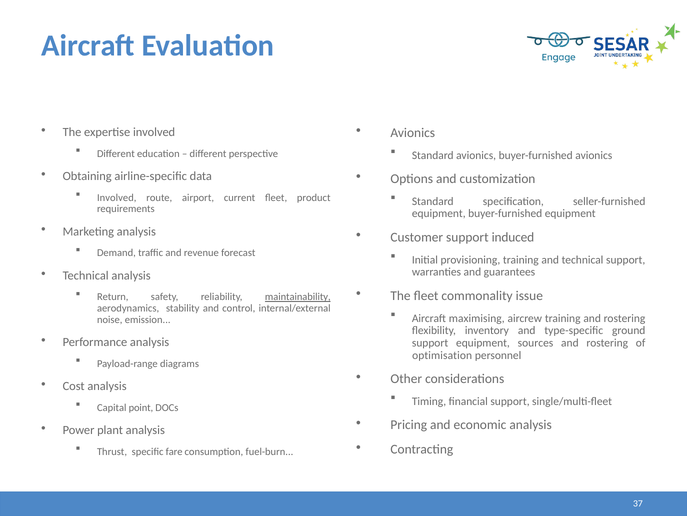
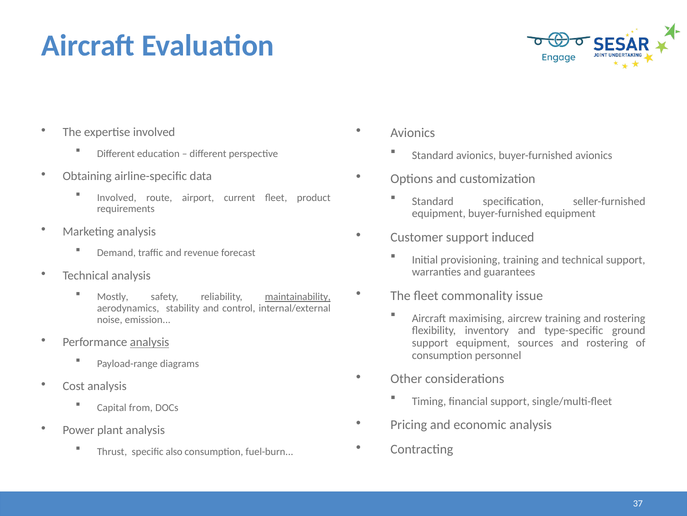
Return: Return -> Mostly (113, 297)
analysis underline: none -> present (150, 342)
optimisation: optimisation -> consumption (442, 355)
point: point -> from (141, 407)
fare: fare -> also (174, 451)
